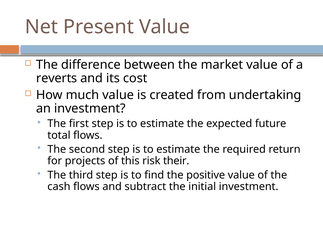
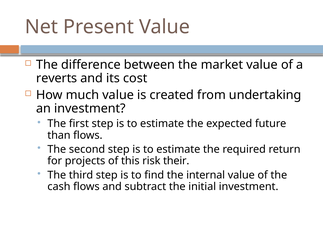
total: total -> than (59, 135)
positive: positive -> internal (206, 175)
